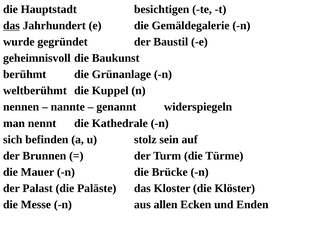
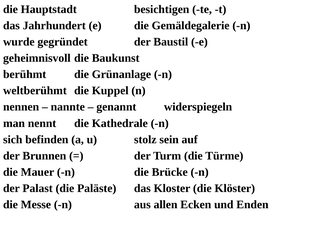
das underline: present -> none (11, 26)
